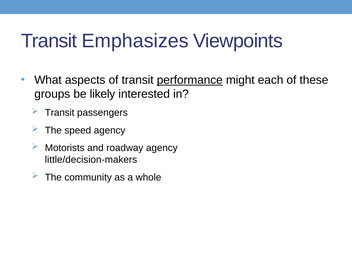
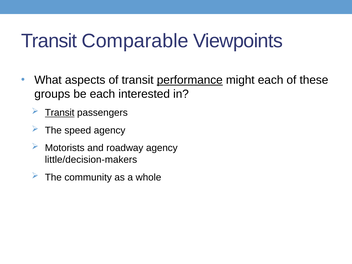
Emphasizes: Emphasizes -> Comparable (135, 41)
be likely: likely -> each (102, 94)
Transit underline: none -> present (60, 113)
